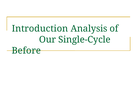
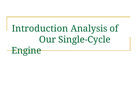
Before: Before -> Engine (26, 50)
